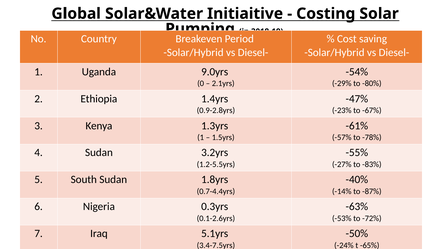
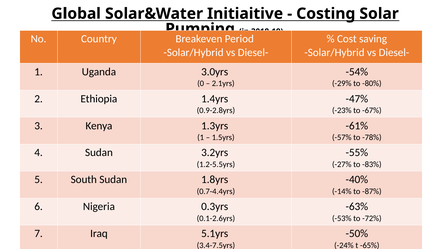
9.0yrs: 9.0yrs -> 3.0yrs (215, 72)
